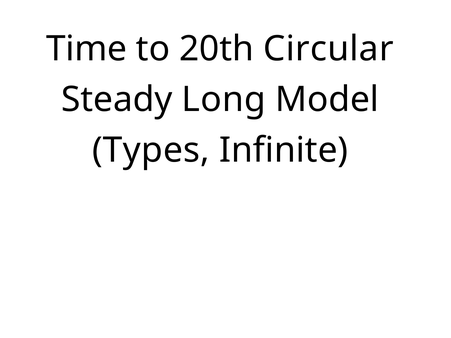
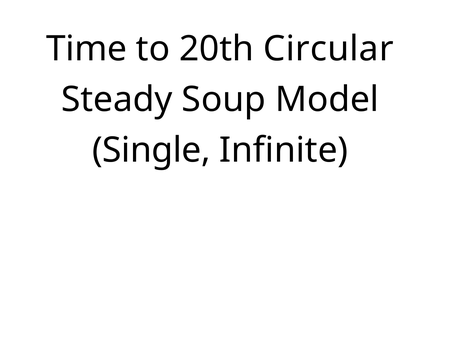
Long: Long -> Soup (224, 100)
Types: Types -> Single (151, 150)
